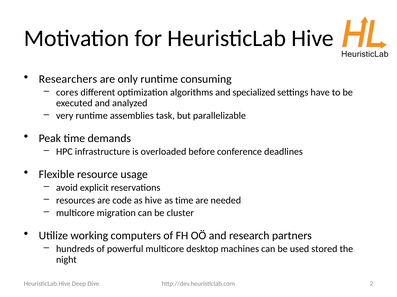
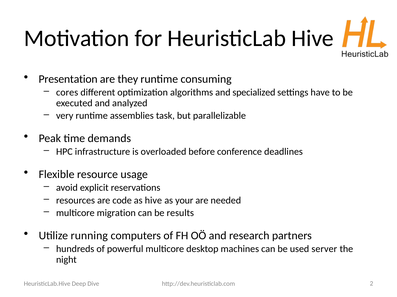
Researchers: Researchers -> Presentation (68, 79)
only: only -> they (128, 79)
as time: time -> your (184, 201)
cluster: cluster -> results (180, 213)
working: working -> running (89, 236)
stored: stored -> server (324, 250)
